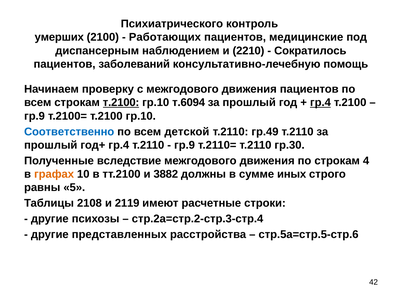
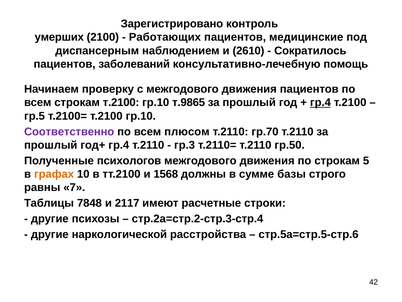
Психиатрического: Психиатрического -> Зарегистрировано (172, 24)
2210: 2210 -> 2610 (248, 51)
т.2100 underline: present -> none (121, 102)
т.6094: т.6094 -> т.9865 (189, 102)
гр.9: гр.9 -> гр.5 (34, 116)
Соответственно colour: blue -> purple (69, 131)
детской: детской -> плюсом (187, 131)
гр.49: гр.49 -> гр.70 (265, 131)
гр.9: гр.9 -> гр.3 (185, 145)
гр.30: гр.30 -> гр.50 (290, 145)
вследствие: вследствие -> психологов (129, 160)
4: 4 -> 5 (366, 160)
3882: 3882 -> 1568 (166, 174)
иных: иных -> базы (292, 174)
5: 5 -> 7 (74, 187)
2108: 2108 -> 7848 (89, 203)
2119: 2119 -> 2117 (127, 203)
представленных: представленных -> наркологической (119, 234)
